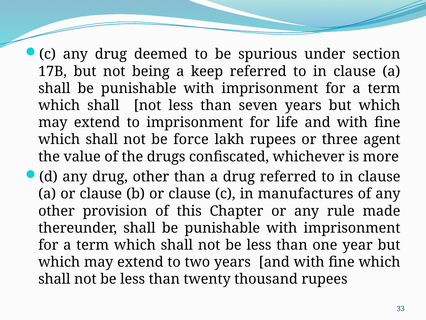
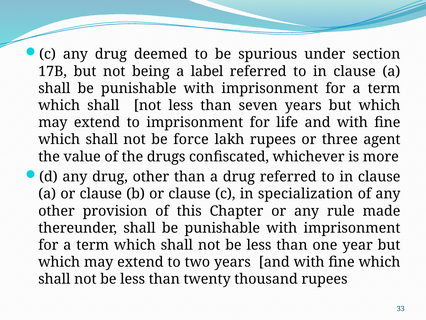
keep: keep -> label (207, 71)
manufactures: manufactures -> specialization (306, 194)
